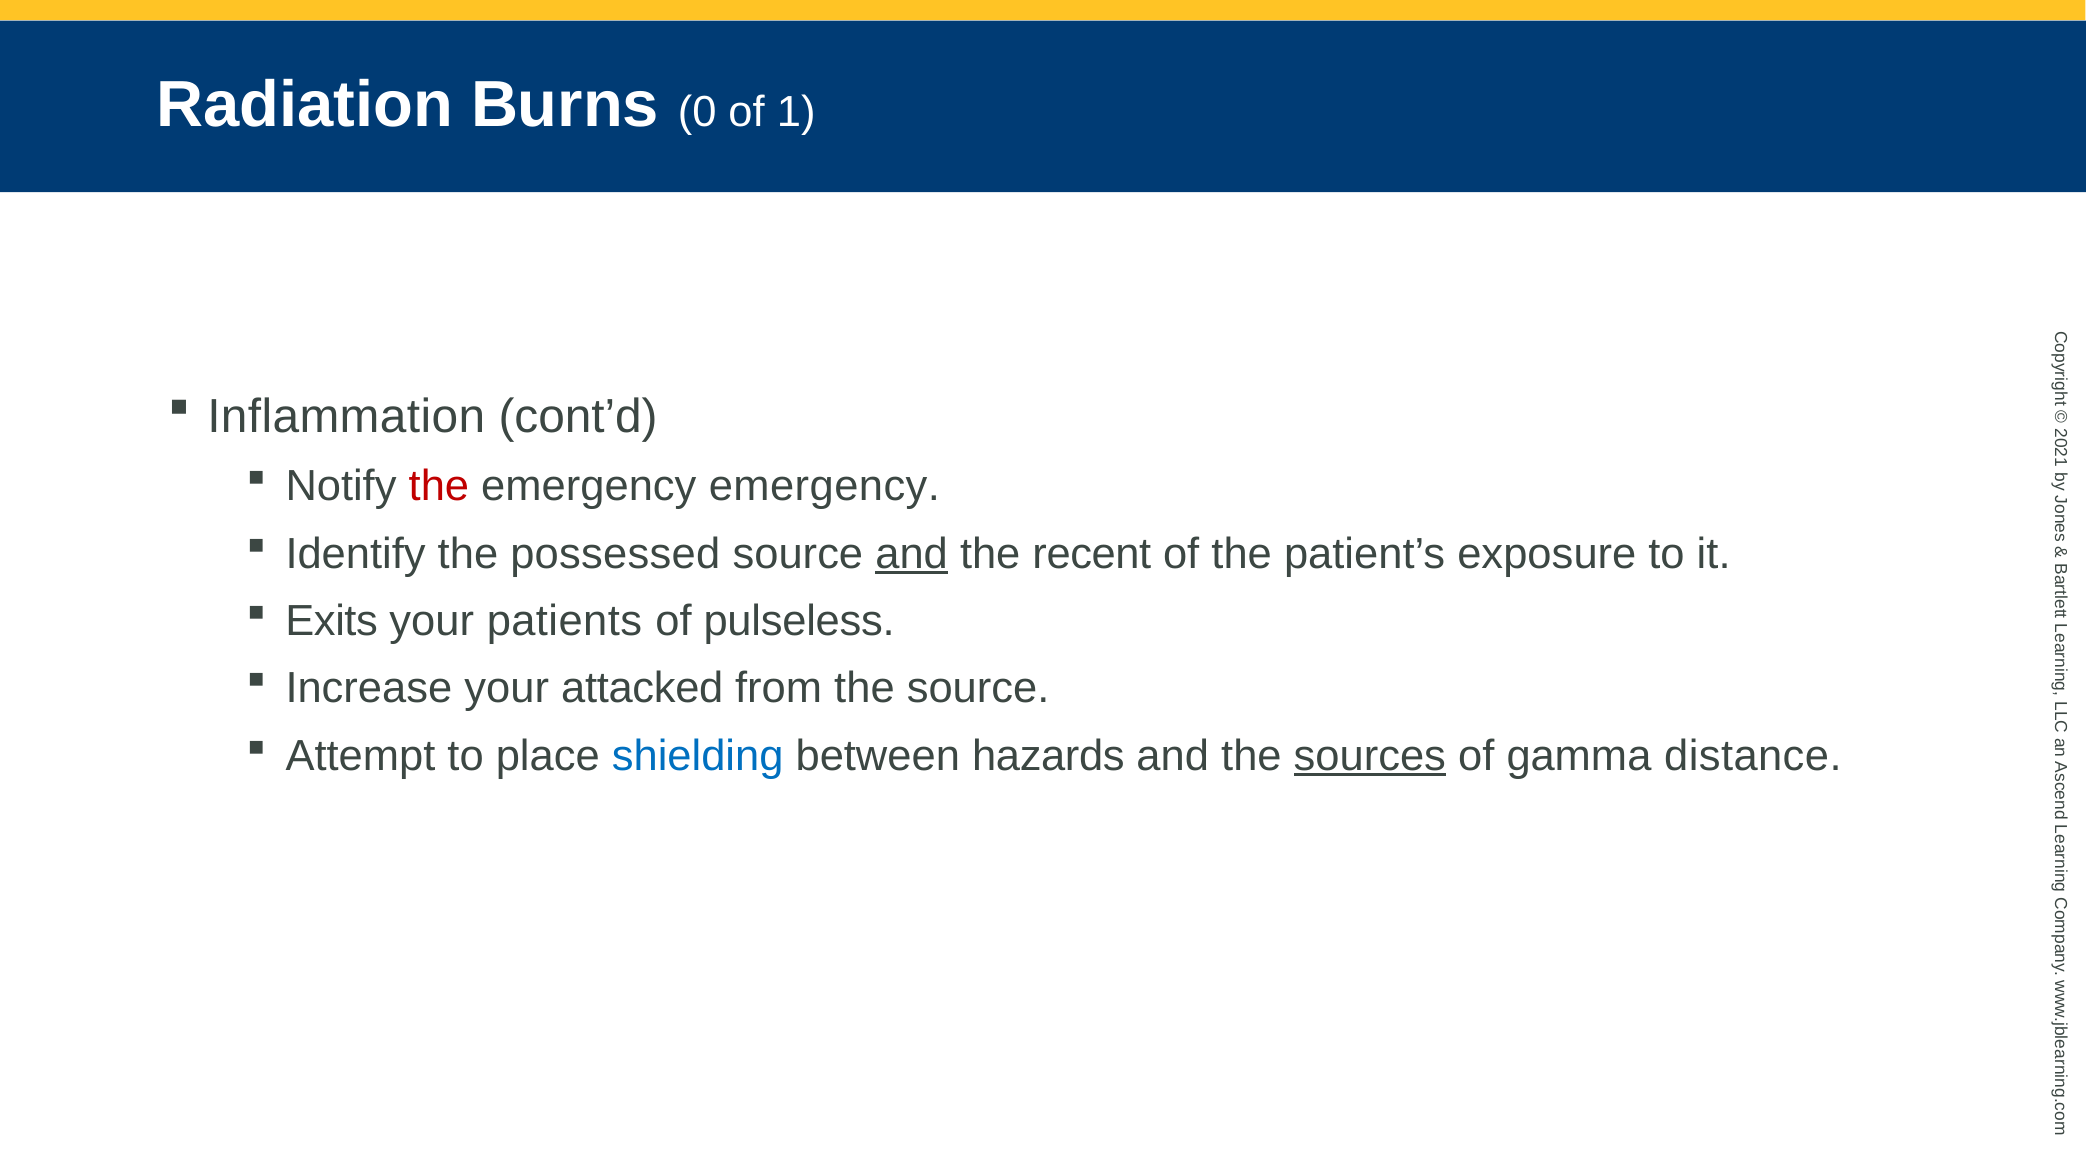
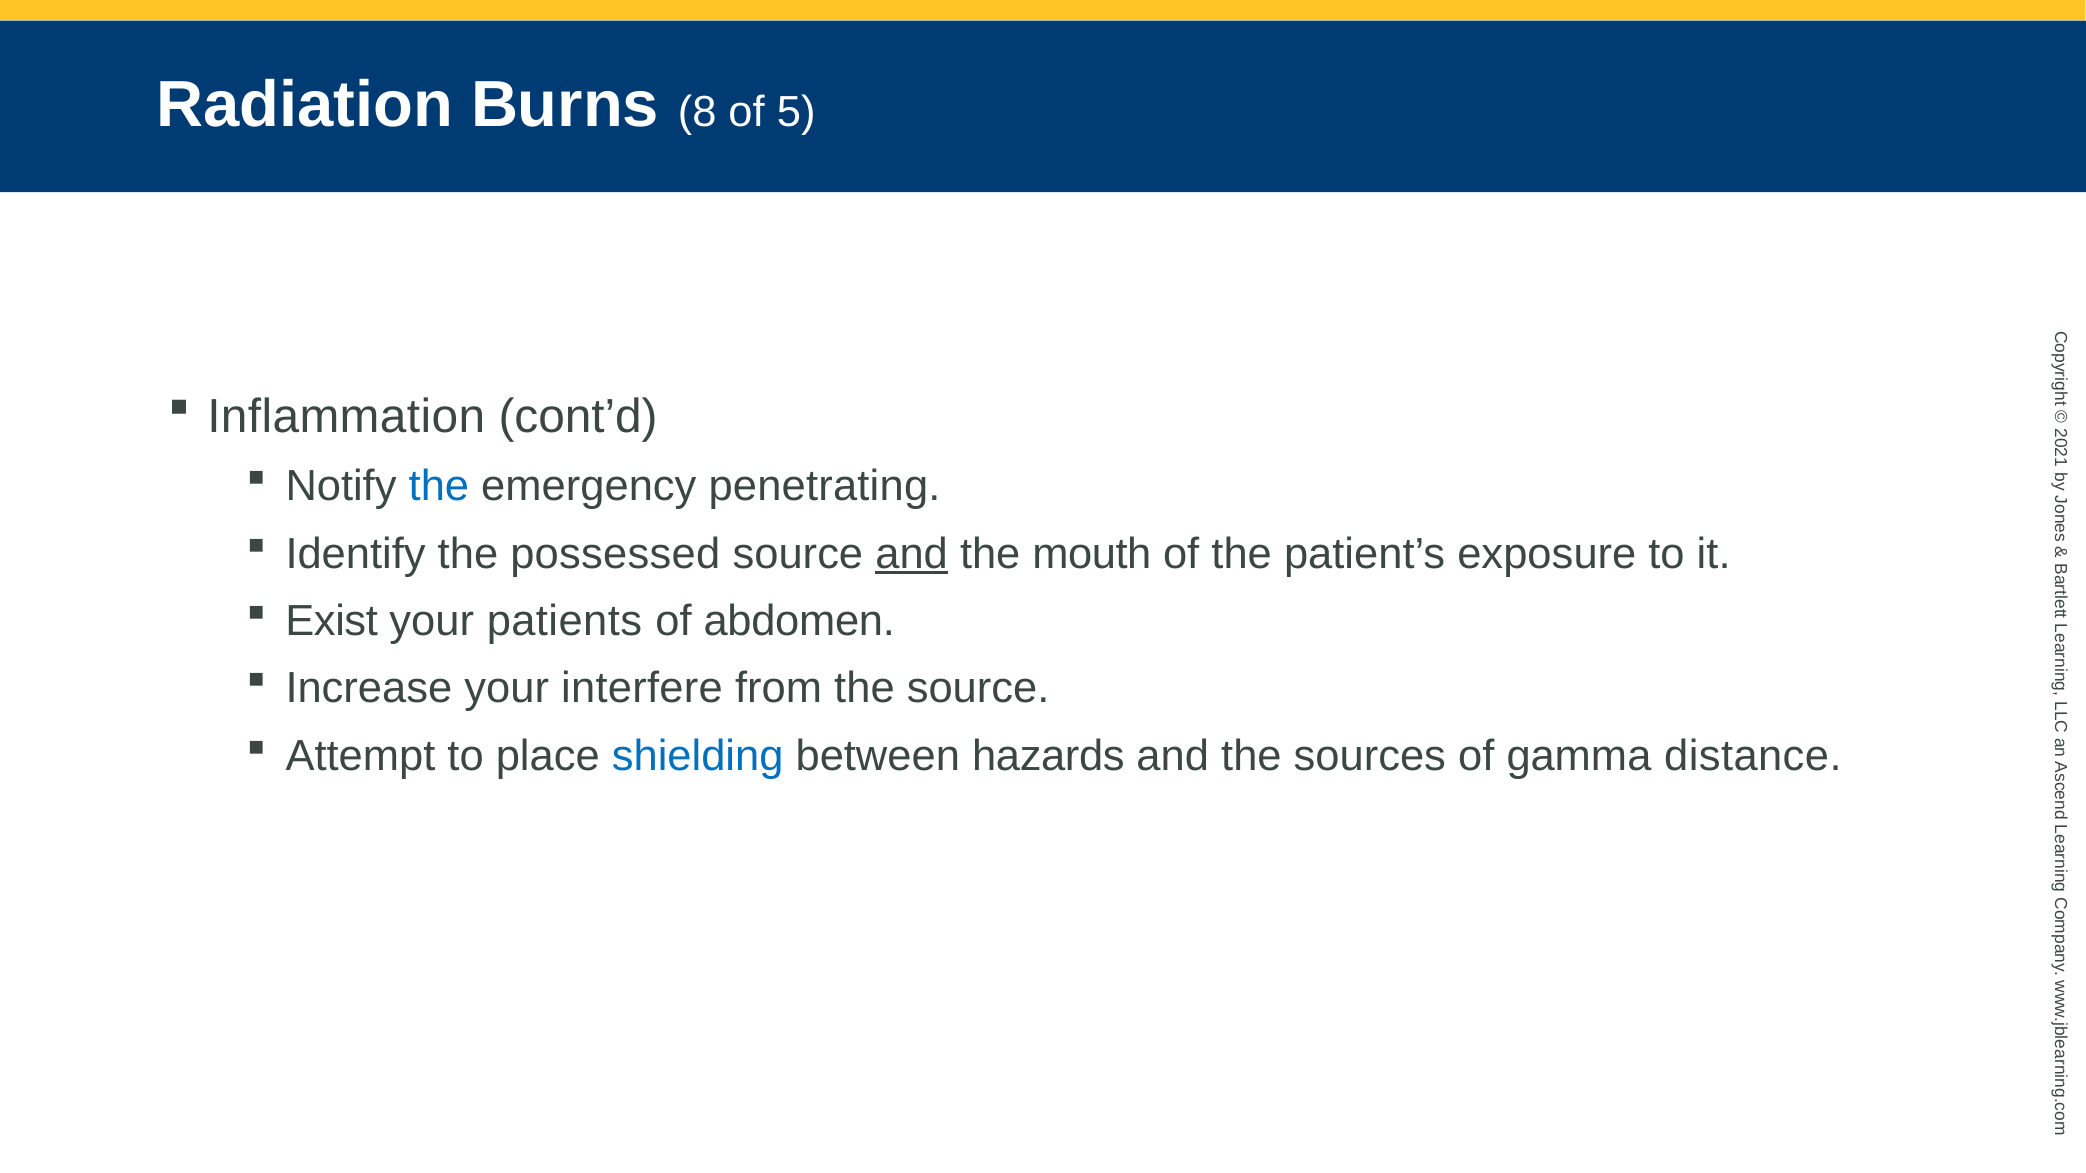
Burns 0: 0 -> 8 (697, 112)
of 1: 1 -> 5 (796, 112)
the colour: red -> blue (439, 487)
emergency emergency: emergency -> penetrating (824, 487)
recent: recent -> mouth (1092, 554)
Exits: Exits -> Exist (332, 621)
pulseless: pulseless -> abdomen (799, 621)
attacked: attacked -> interfere (642, 689)
sources underline: present -> none (1370, 756)
